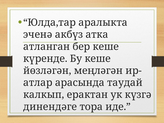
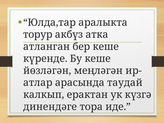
эченә: эченә -> торур (38, 35)
